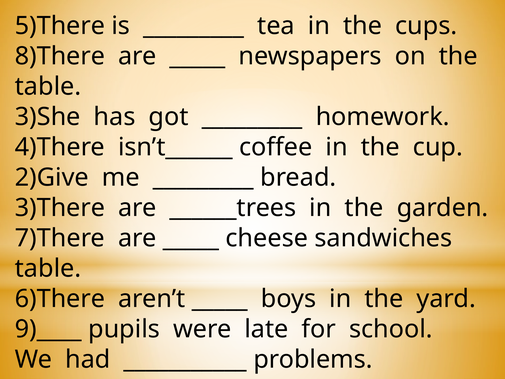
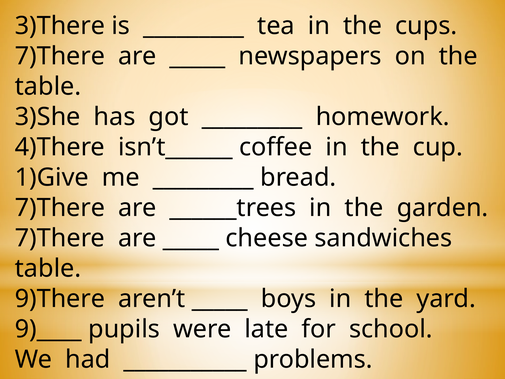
5)There: 5)There -> 3)There (60, 26)
8)There: 8)There -> 7)There (60, 56)
2)Give: 2)Give -> 1)Give (52, 177)
3)There: 3)There -> 7)There (60, 208)
6)There: 6)There -> 9)There (60, 299)
